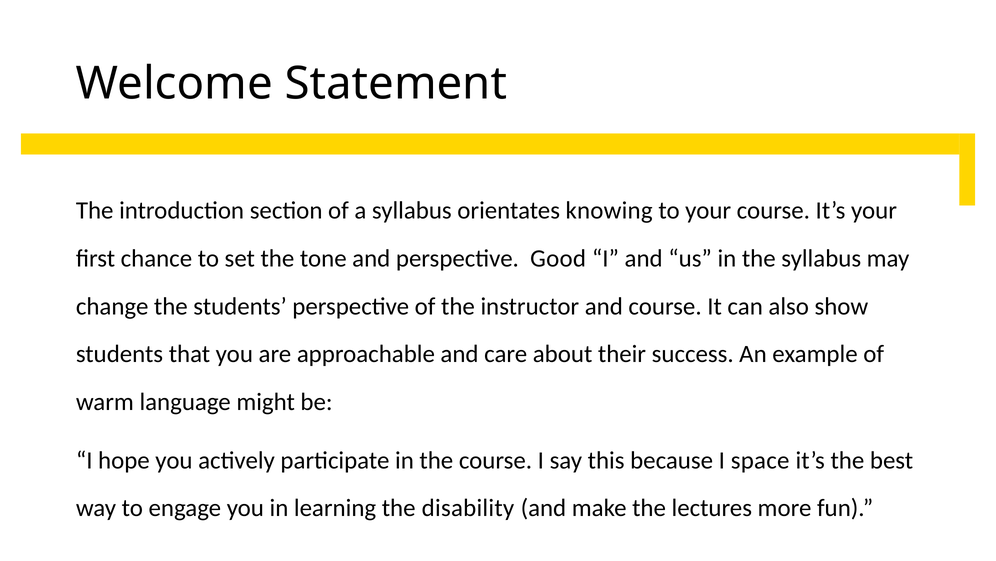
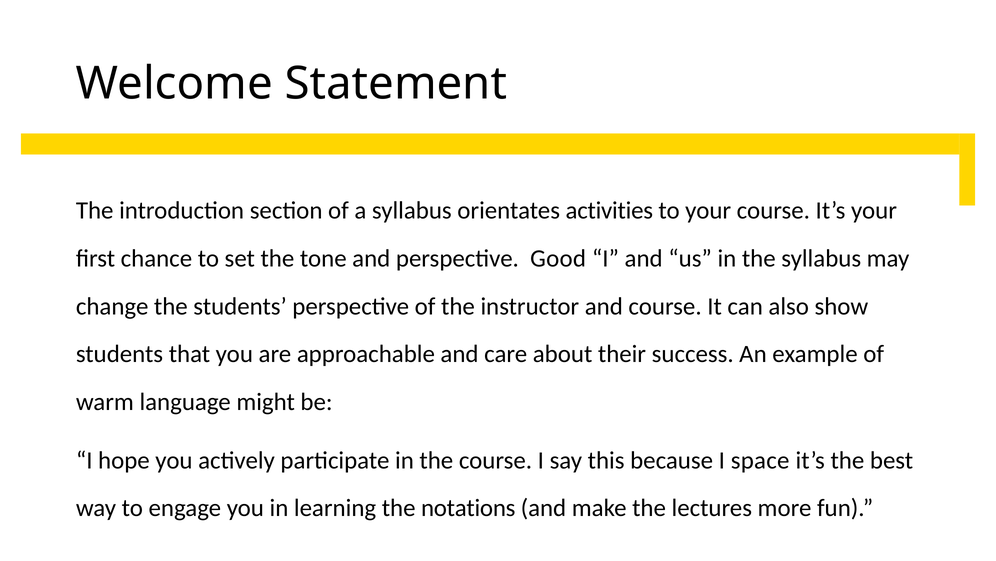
knowing: knowing -> activities (609, 210)
disability: disability -> notations (468, 507)
